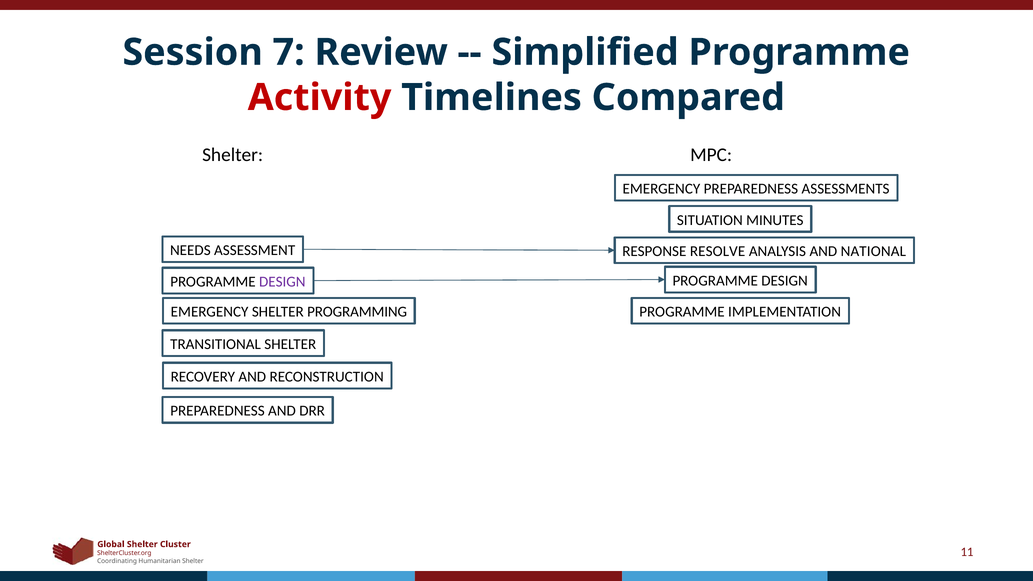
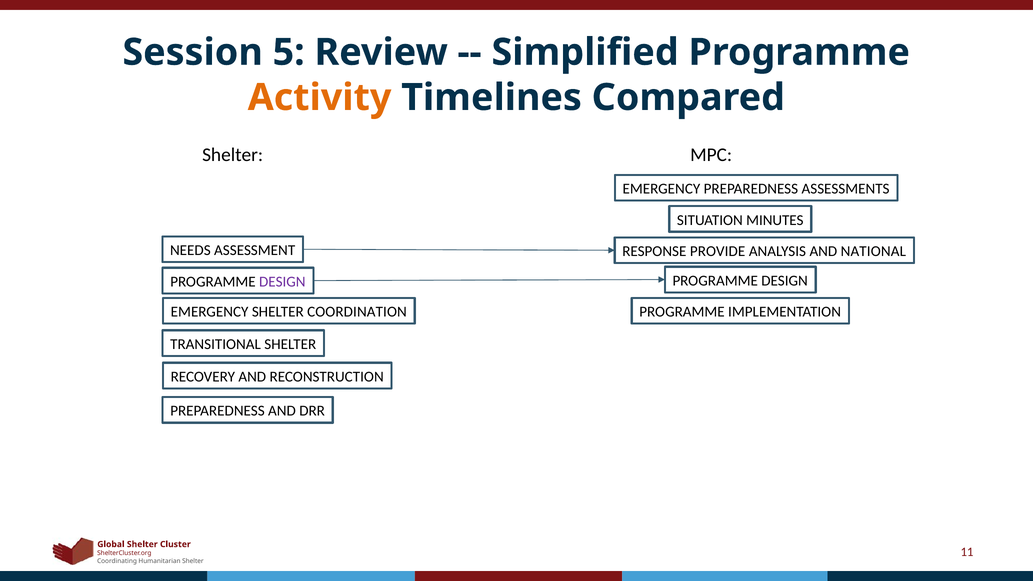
7: 7 -> 5 (289, 52)
Activity colour: red -> orange (320, 98)
RESOLVE: RESOLVE -> PROVIDE (718, 251)
PROGRAMMING: PROGRAMMING -> COORDINATION (357, 312)
